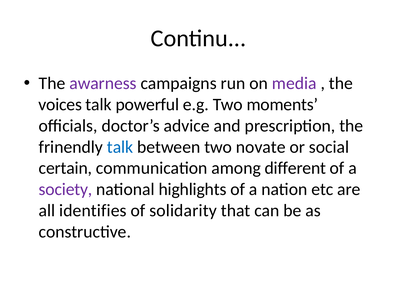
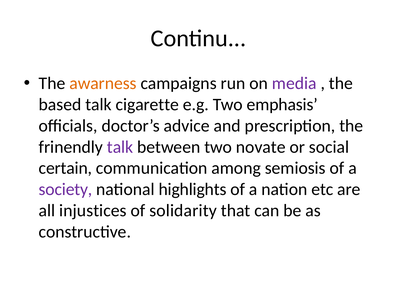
awarness colour: purple -> orange (103, 83)
voices: voices -> based (60, 104)
powerful: powerful -> cigarette (147, 104)
moments: moments -> emphasis (282, 104)
talk colour: blue -> purple (120, 147)
different: different -> semiosis (295, 168)
identifies: identifies -> injustices (93, 210)
